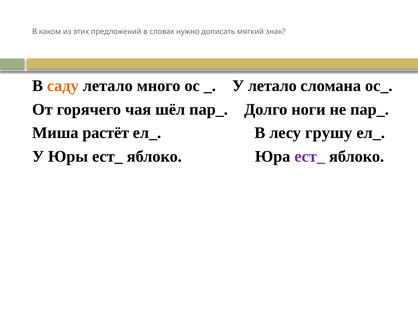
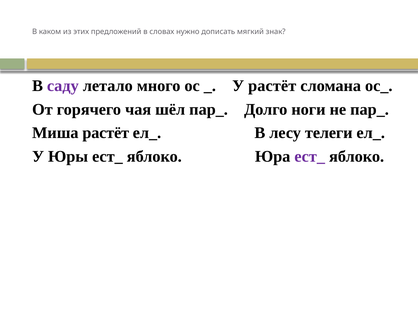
саду colour: orange -> purple (63, 86)
У летало: летало -> растёт (272, 86)
грушу: грушу -> телеги (329, 133)
